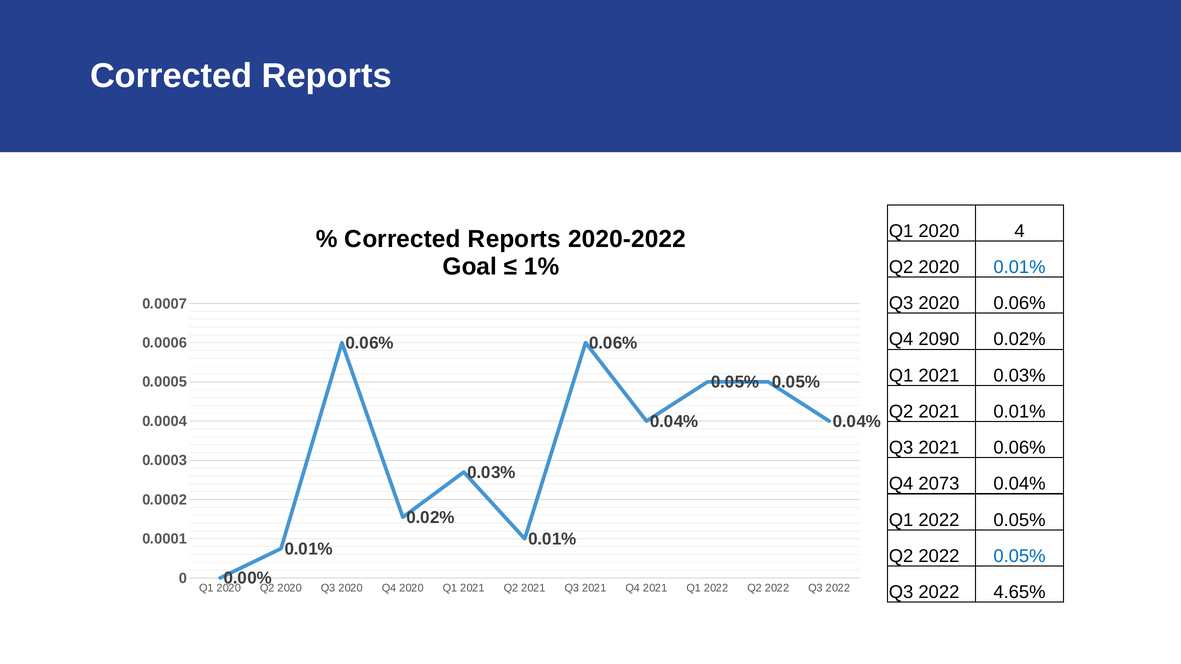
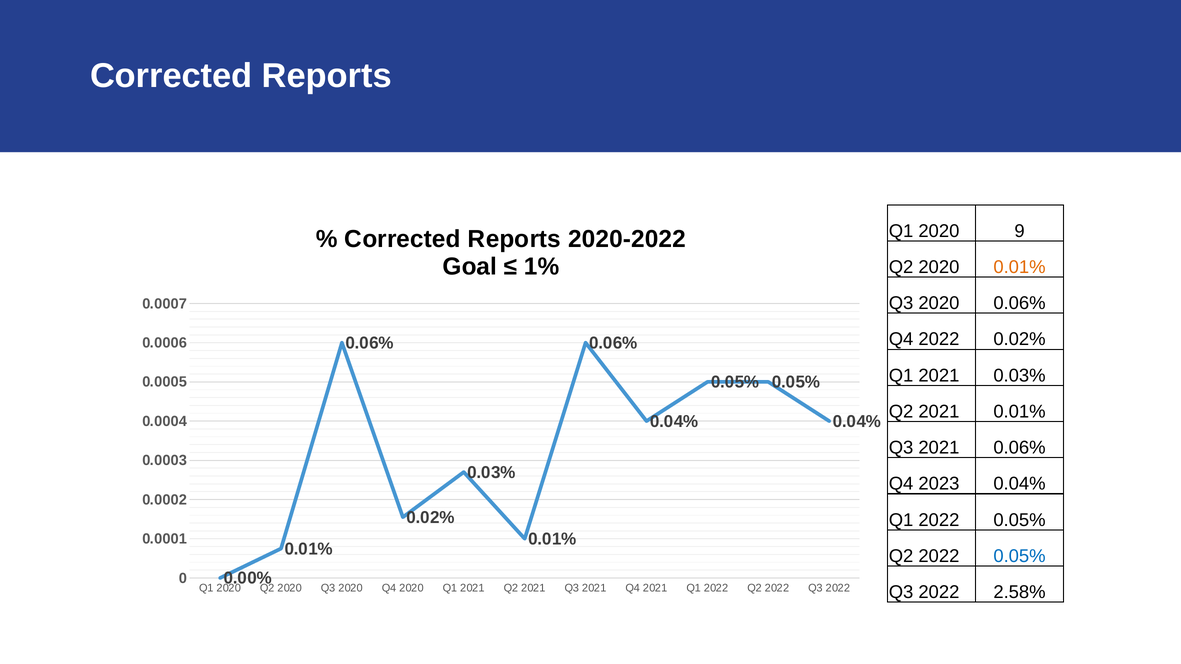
4: 4 -> 9 (1020, 231)
0.01% colour: blue -> orange (1020, 267)
Q4 2090: 2090 -> 2022 (939, 340)
2073: 2073 -> 2023 (939, 484)
4.65%: 4.65% -> 2.58% (1020, 592)
